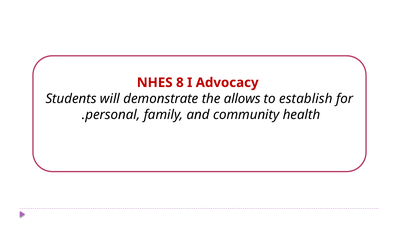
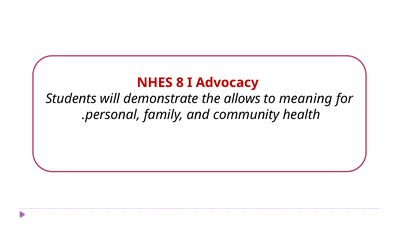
establish: establish -> meaning (306, 98)
